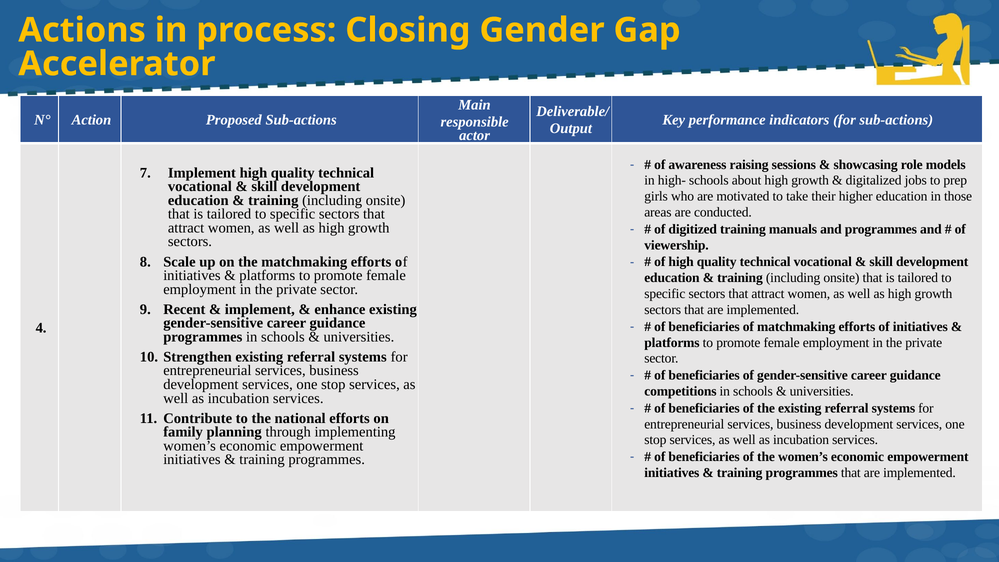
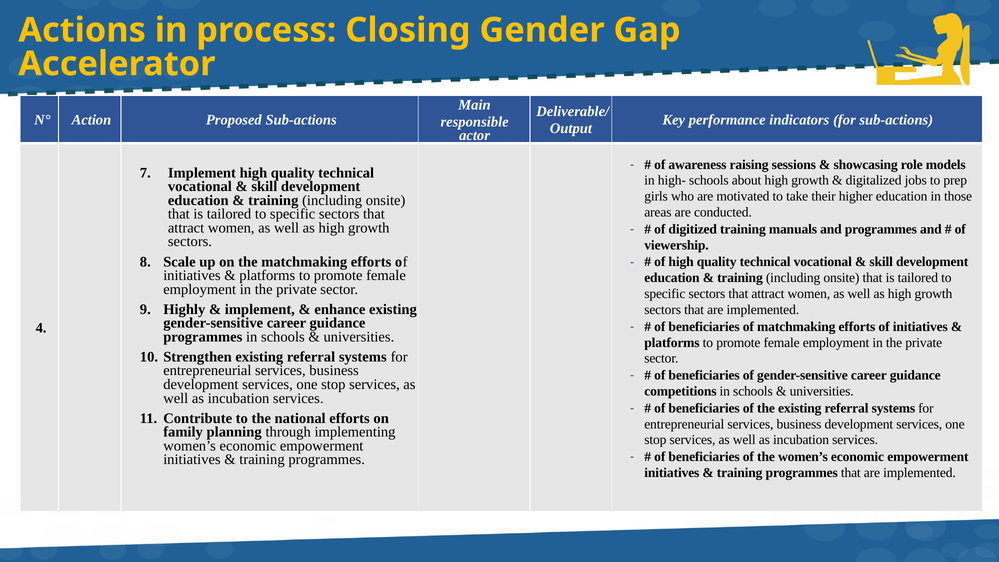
Recent: Recent -> Highly (184, 309)
